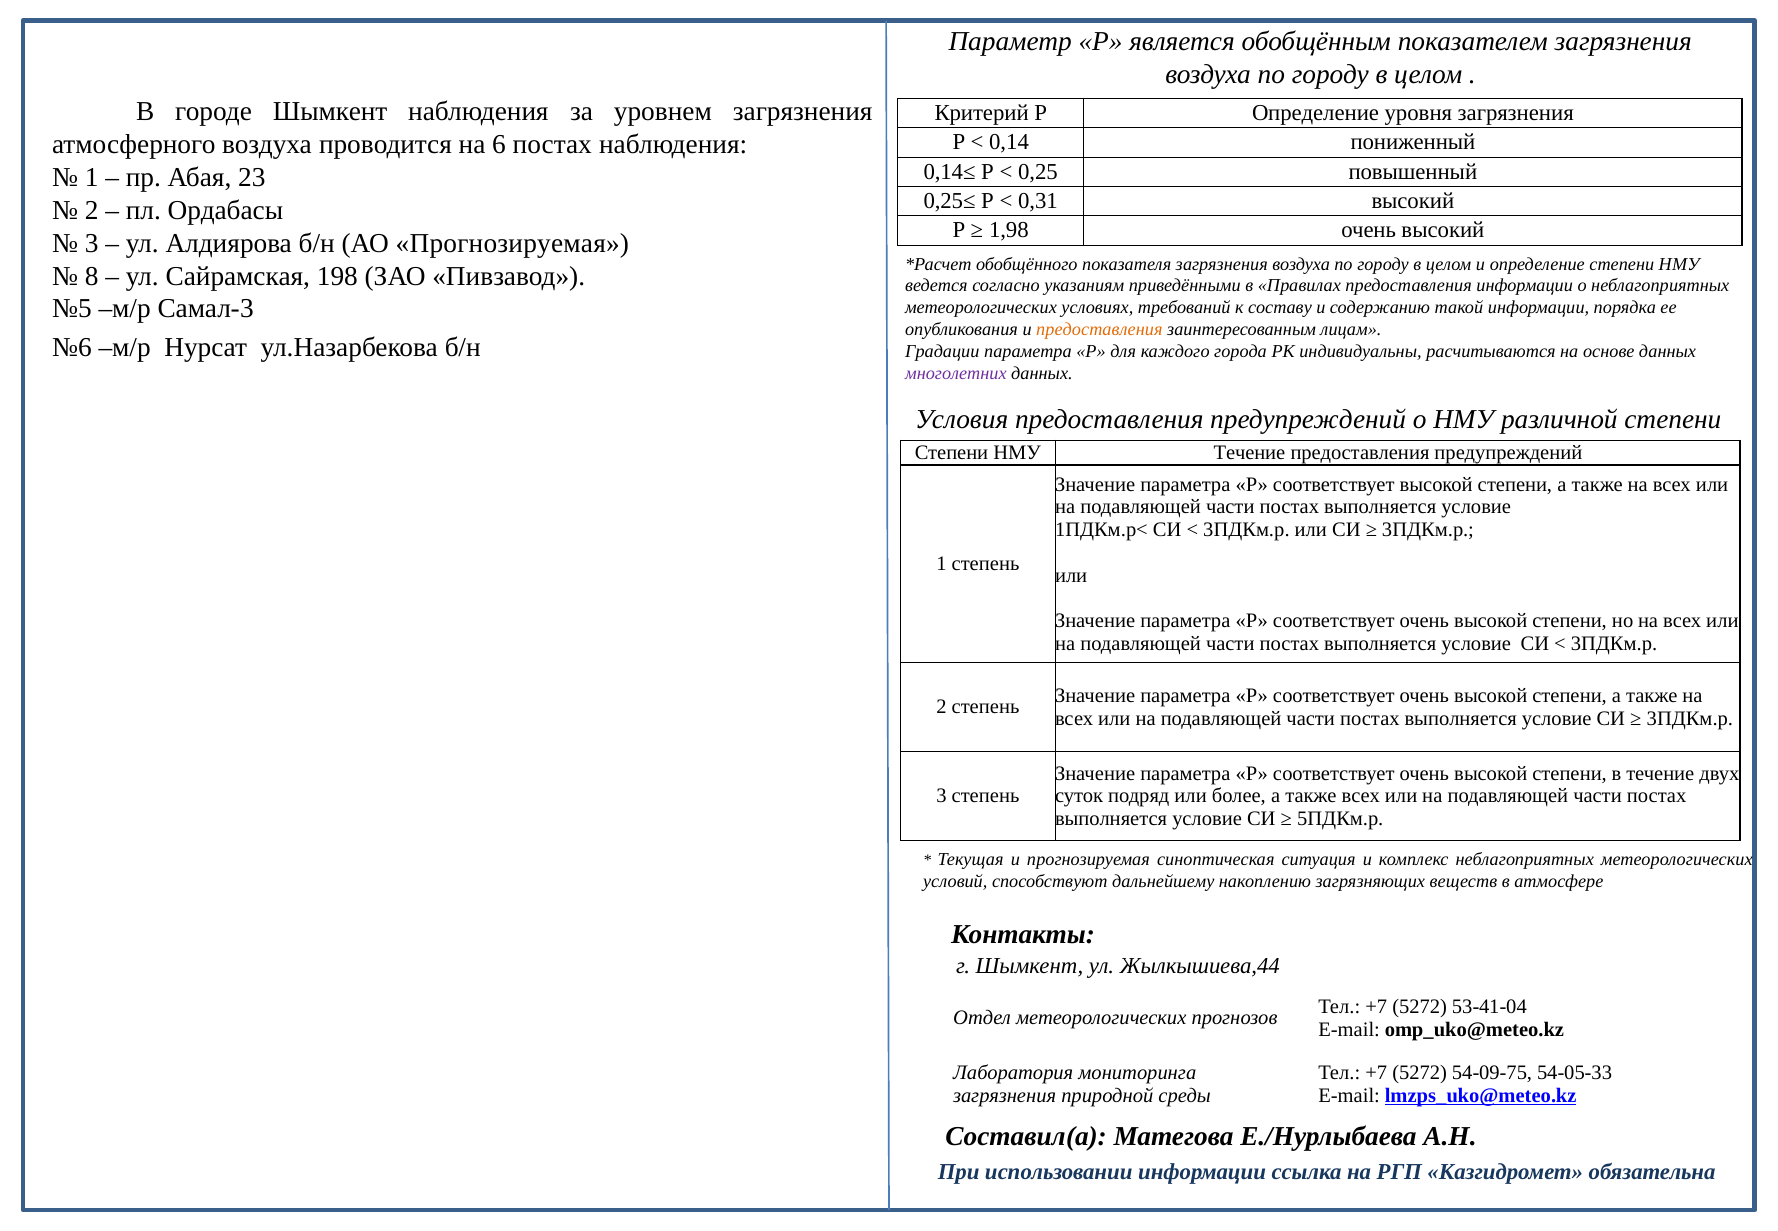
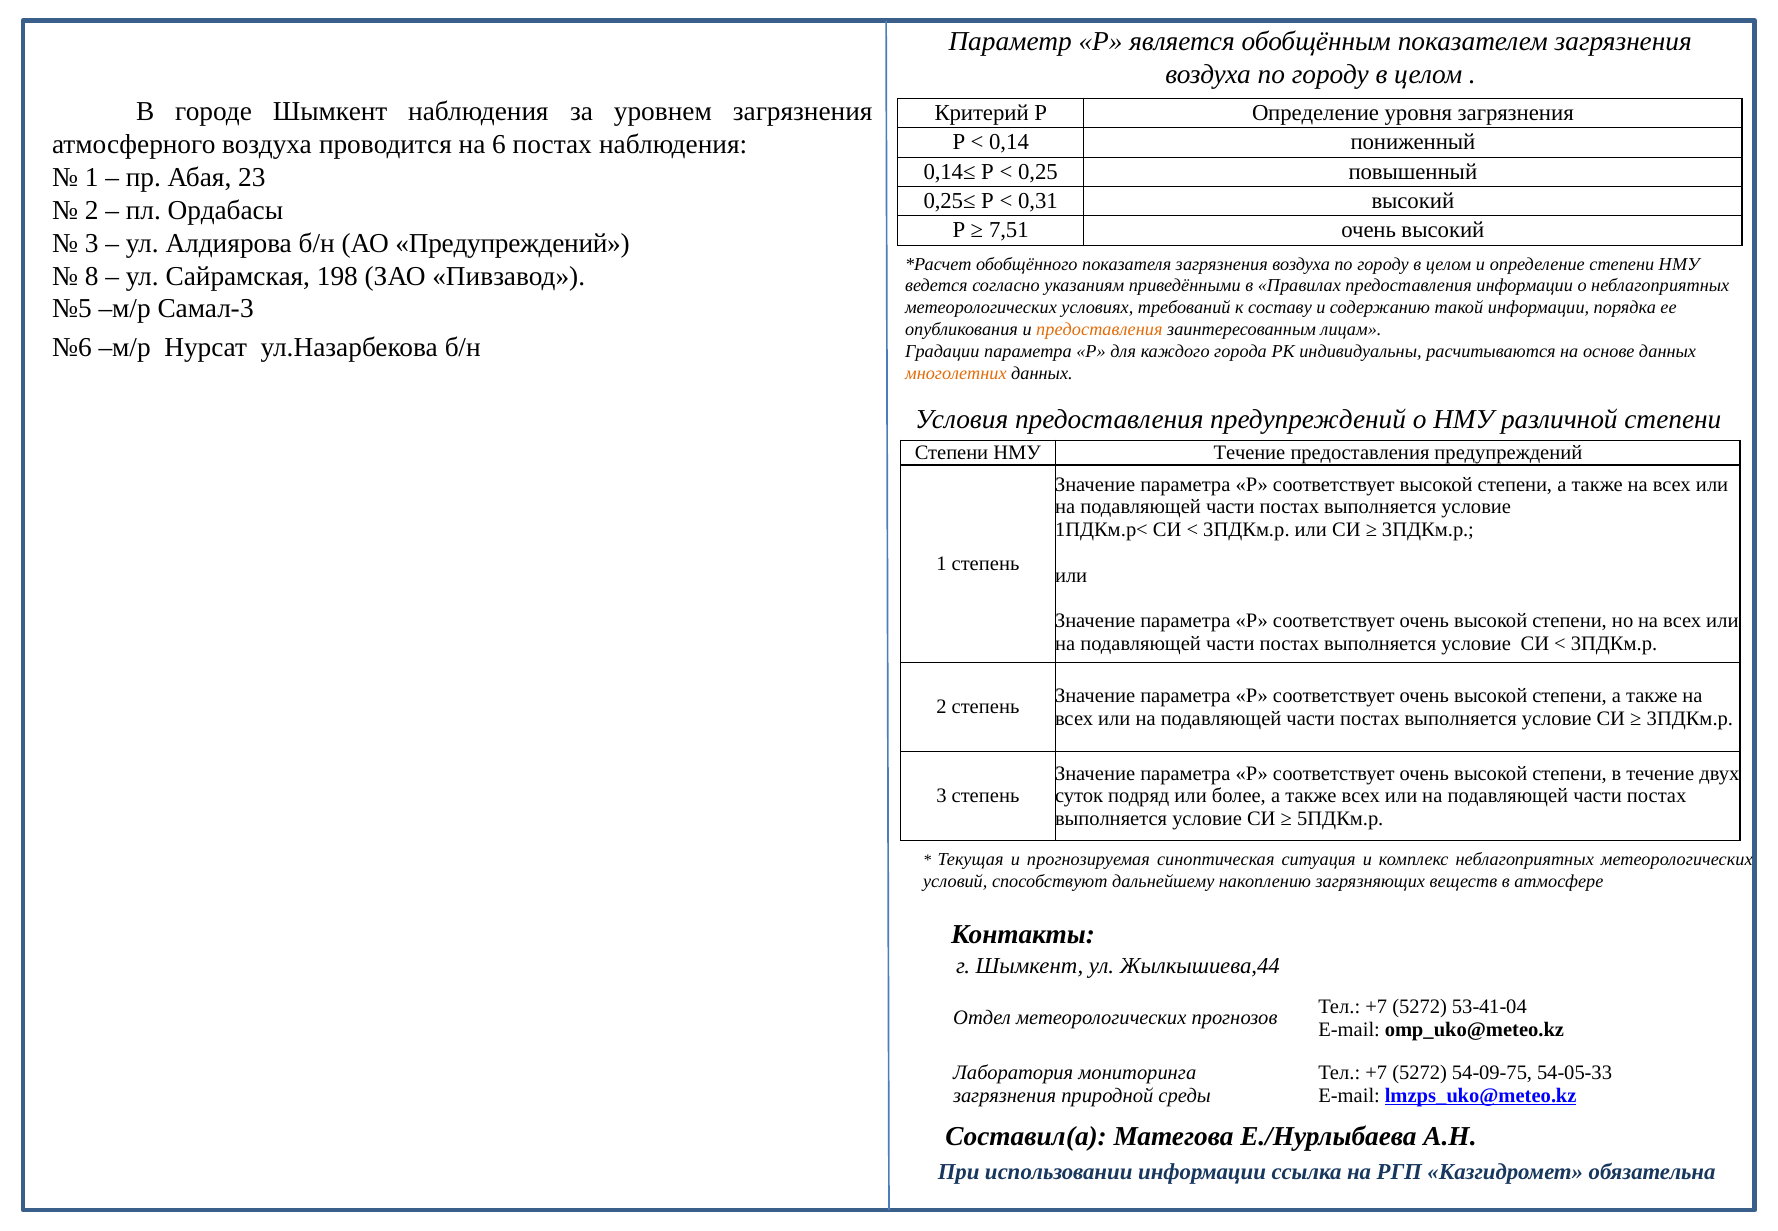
1,98: 1,98 -> 7,51 (1009, 230)
АО Прогнозируемая: Прогнозируемая -> Предупреждений (513, 243)
многолетних colour: purple -> orange (956, 373)
